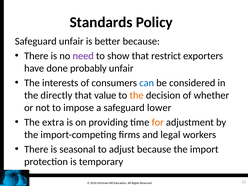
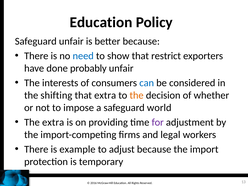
Standards: Standards -> Education (101, 22)
need colour: purple -> blue (83, 56)
directly: directly -> shifting (56, 95)
that value: value -> extra (105, 95)
lower: lower -> world (159, 108)
for colour: orange -> purple (158, 122)
seasonal: seasonal -> example (77, 149)
